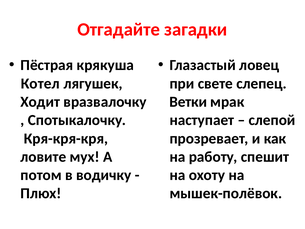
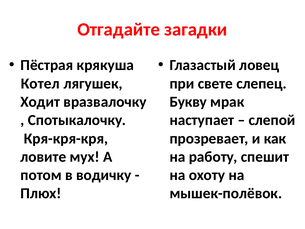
Ветки: Ветки -> Букву (188, 102)
